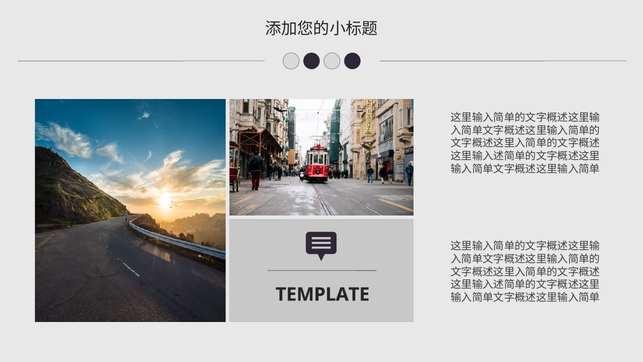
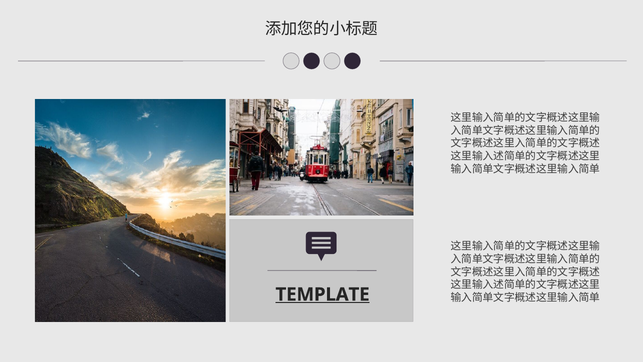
TEMPLATE underline: none -> present (323, 294)
